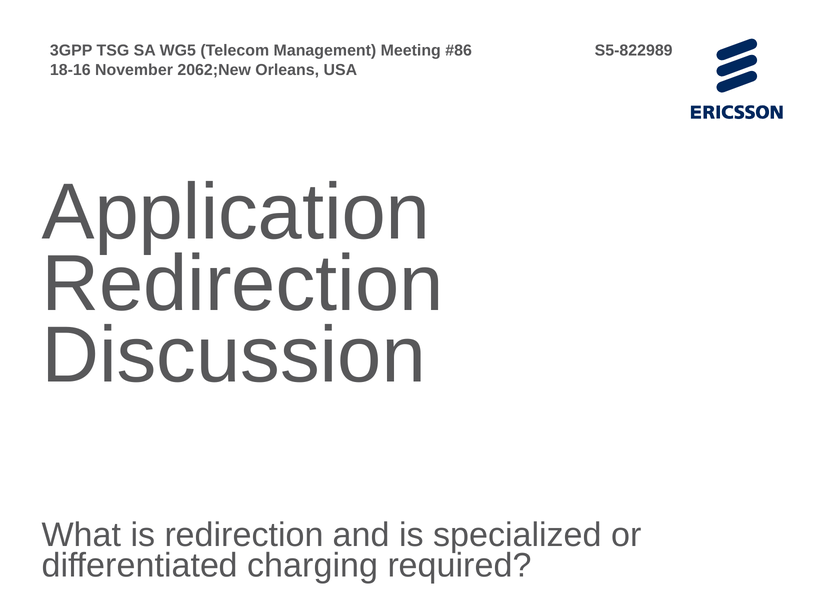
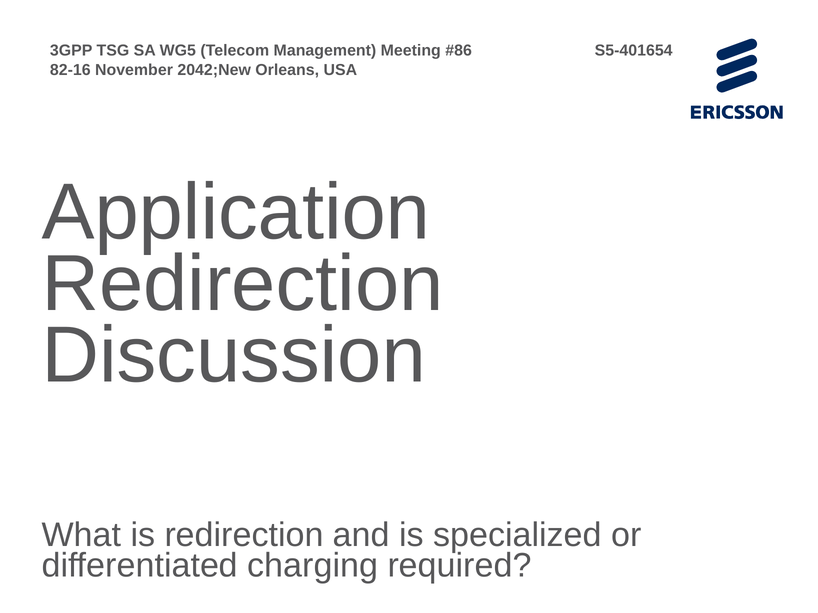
S5-822989: S5-822989 -> S5-401654 (634, 51)
18-16: 18-16 -> 82-16 (70, 70)
2062;New: 2062;New -> 2042;New (214, 70)
